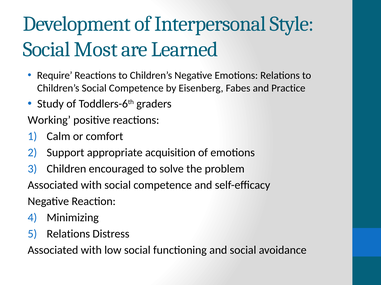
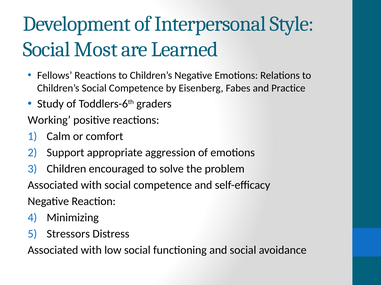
Require: Require -> Fellows (55, 76)
acquisition: acquisition -> aggression (170, 153)
Relations: Relations -> Stressors (68, 234)
